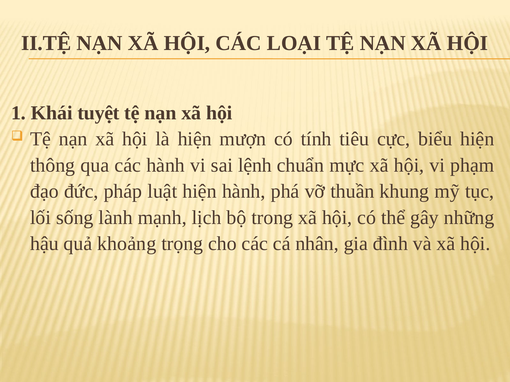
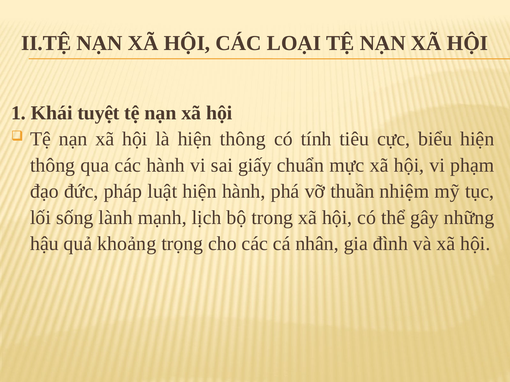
là hiện mượn: mượn -> thông (243, 139)
lệnh: lệnh -> giấy (255, 165)
khung: khung -> nhiệm (404, 192)
